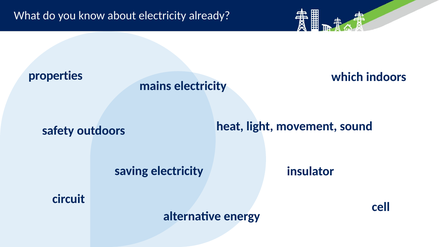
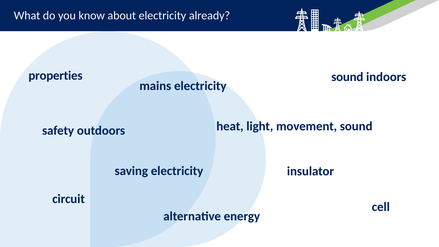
which: which -> sound (347, 77)
